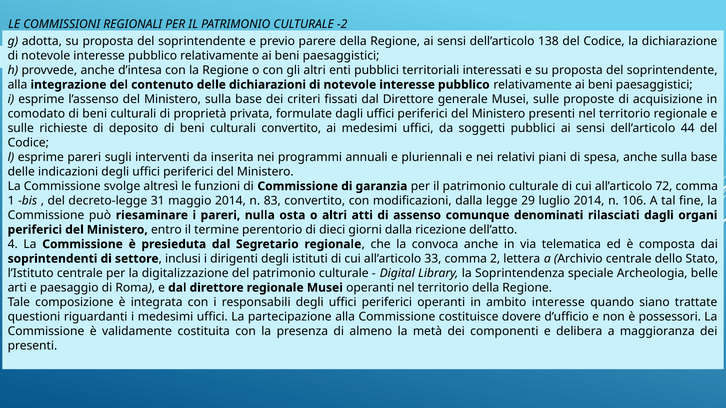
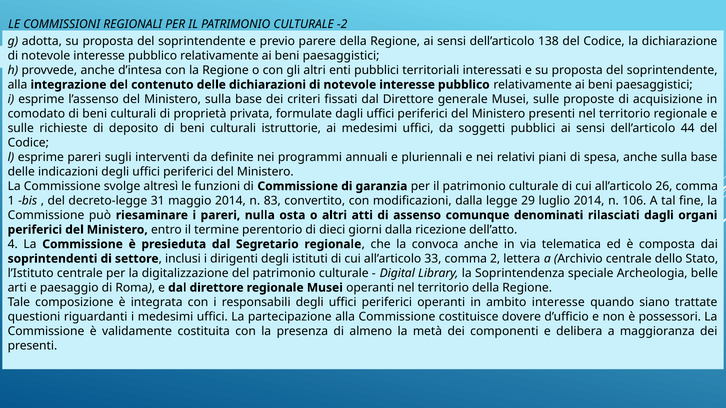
culturali convertito: convertito -> istruttorie (291, 128)
inserita: inserita -> definite (232, 157)
72: 72 -> 26 (664, 186)
